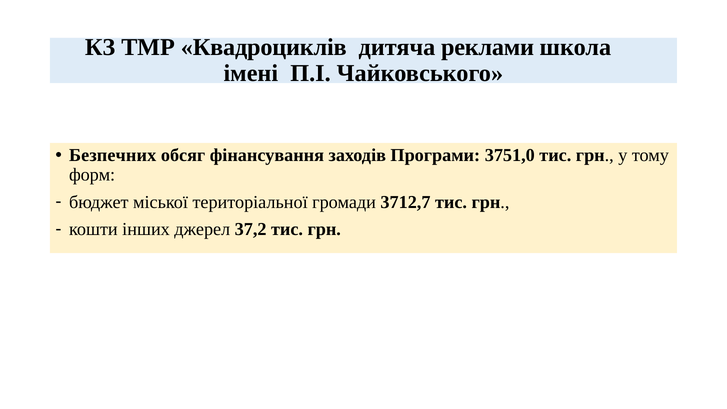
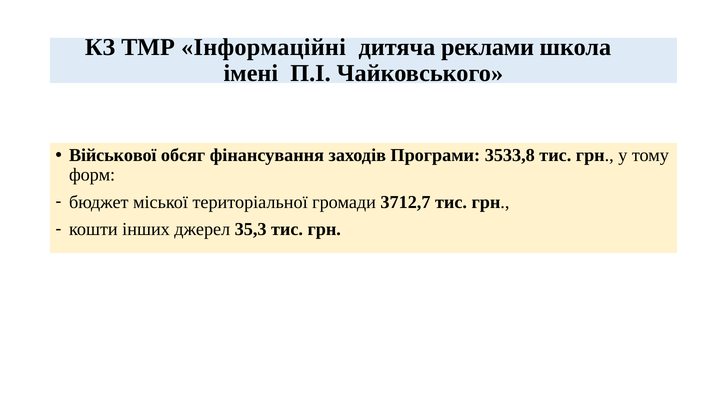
Квадроциклів: Квадроциклів -> Інформаційні (264, 47)
Безпечних: Безпечних -> Військової (113, 155)
3751,0: 3751,0 -> 3533,8 (510, 155)
37,2: 37,2 -> 35,3 (251, 229)
